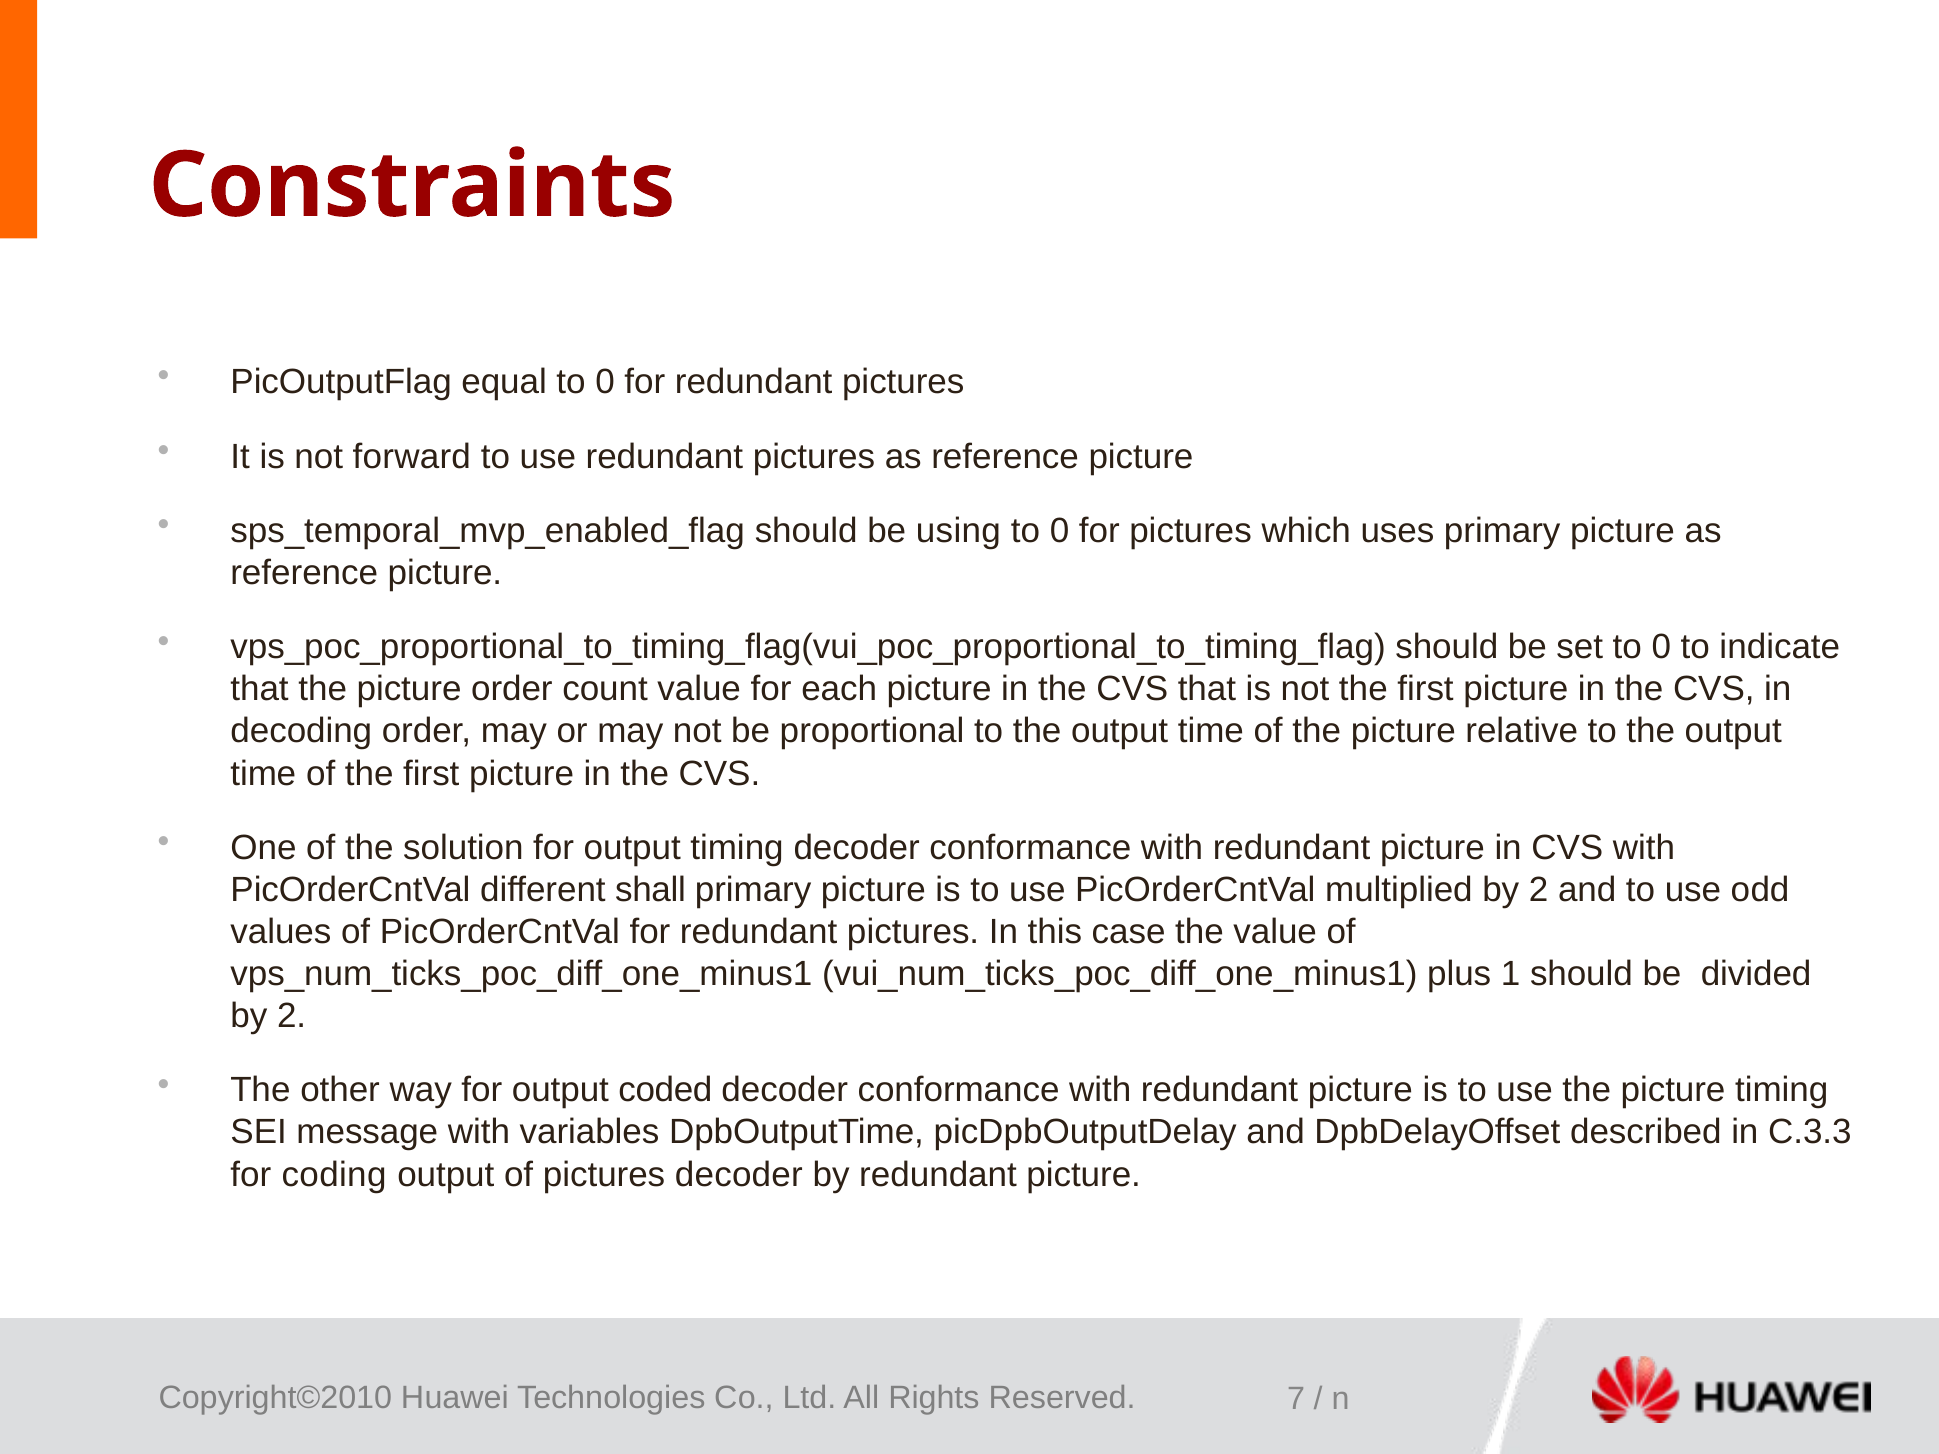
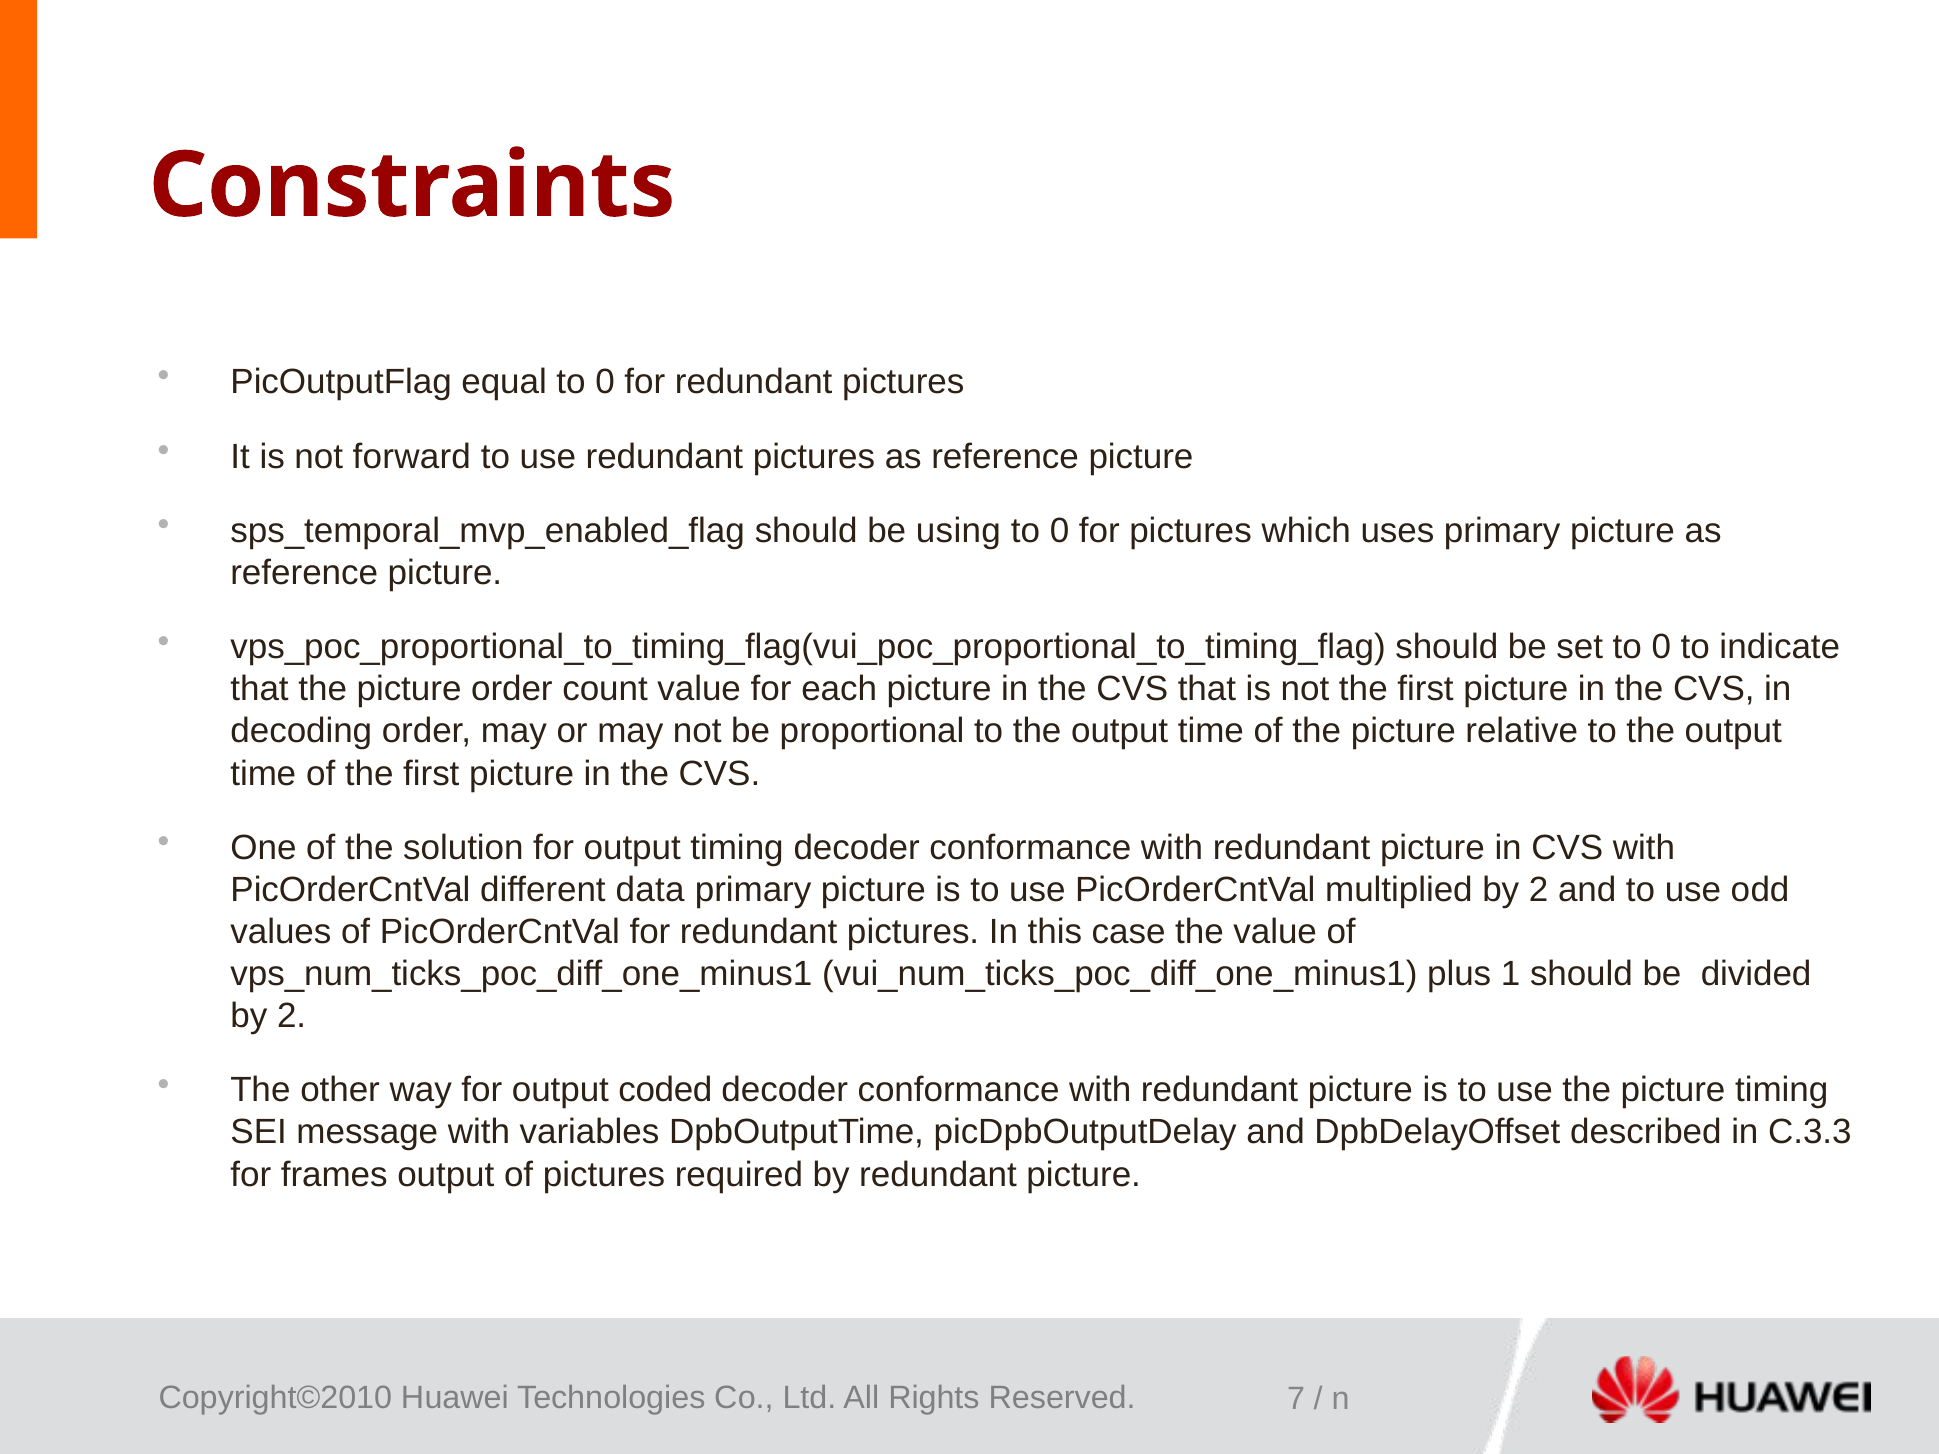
shall: shall -> data (650, 890)
coding: coding -> frames (334, 1175)
pictures decoder: decoder -> required (739, 1175)
